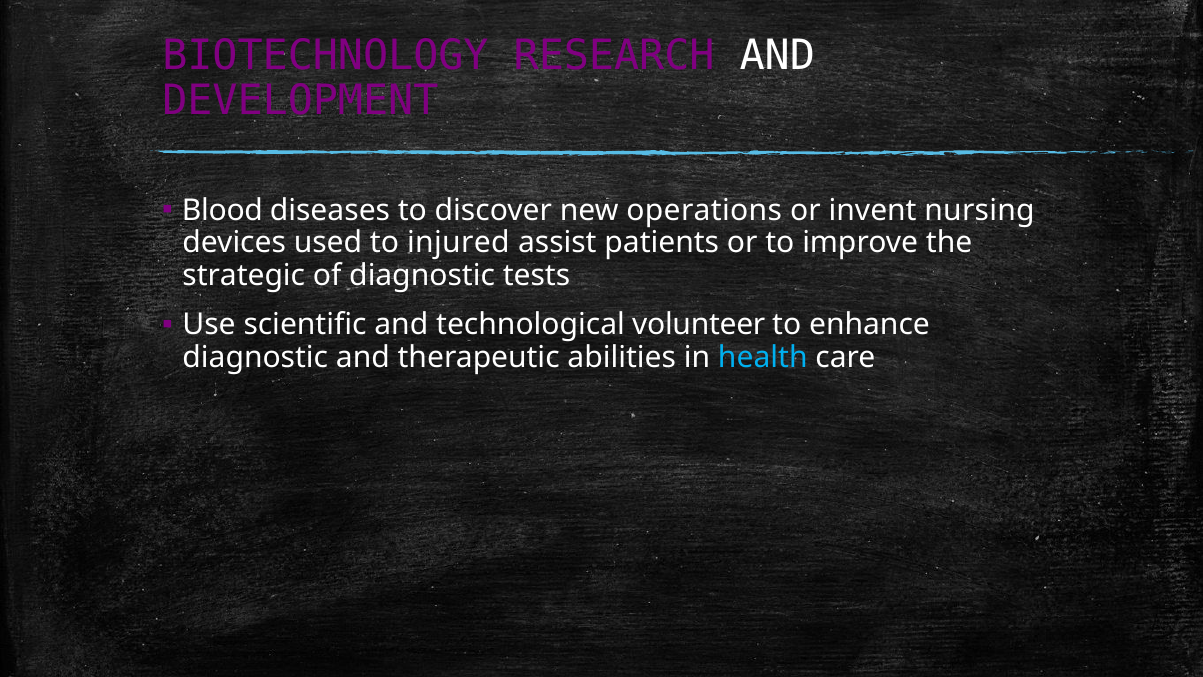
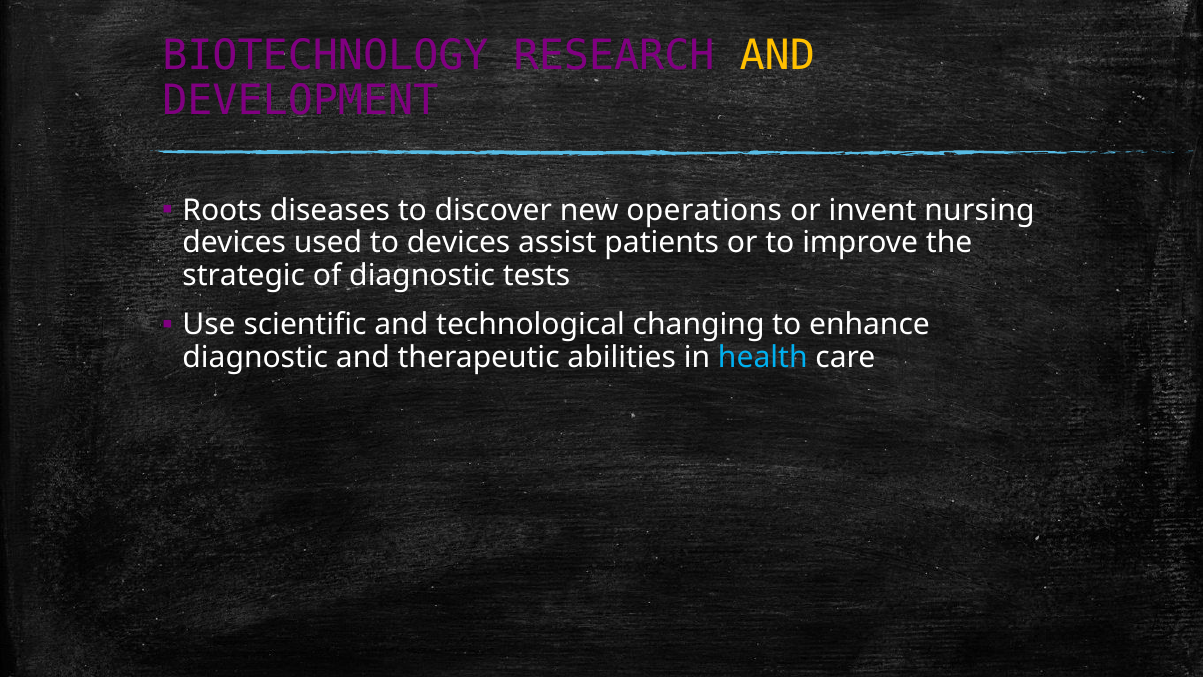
AND colour: white -> yellow (777, 55)
Blood: Blood -> Roots (222, 210)
to injured: injured -> devices (459, 243)
volunteer: volunteer -> changing (699, 324)
